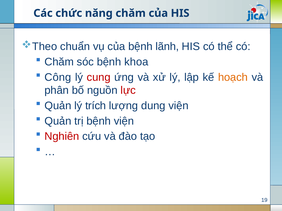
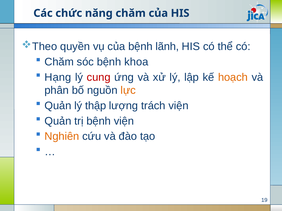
chuẩn: chuẩn -> quyền (75, 47)
Công: Công -> Hạng (58, 77)
lực colour: red -> orange (128, 91)
trích: trích -> thập (96, 106)
dung: dung -> trách (153, 106)
Nghiên colour: red -> orange (62, 137)
